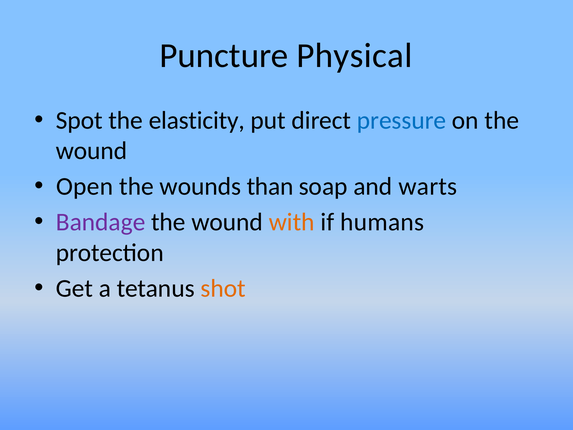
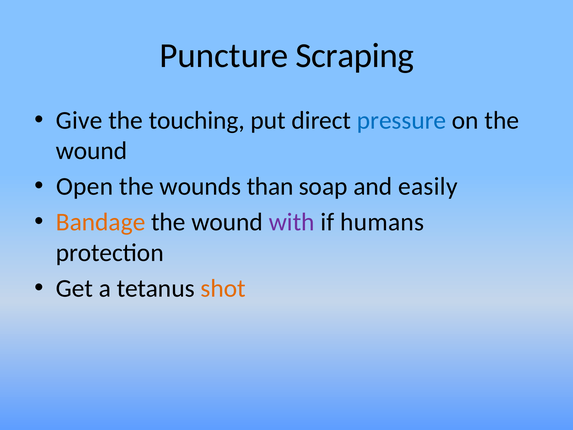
Physical: Physical -> Scraping (355, 55)
Spot: Spot -> Give (79, 120)
elasticity: elasticity -> touching (197, 120)
warts: warts -> easily (428, 186)
Bandage colour: purple -> orange (101, 222)
with colour: orange -> purple (292, 222)
